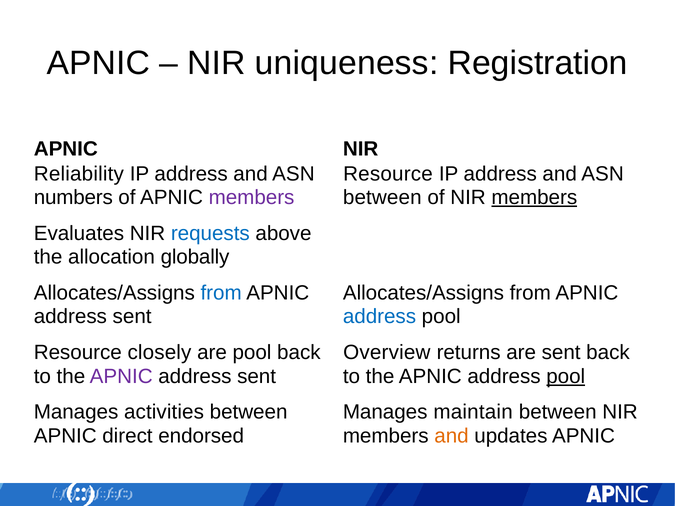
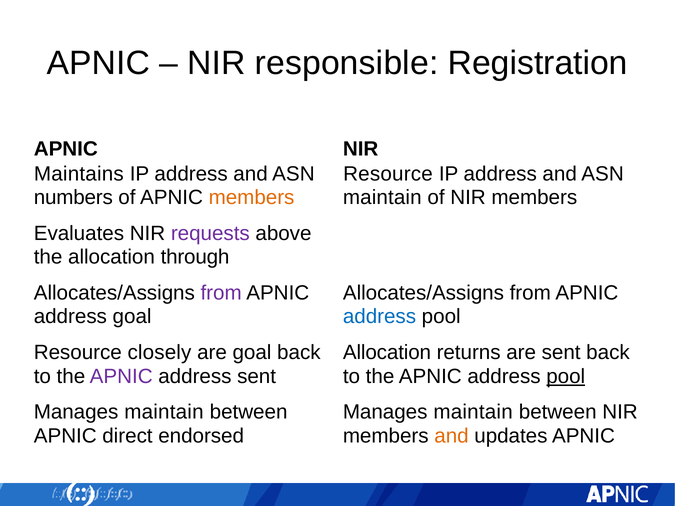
uniqueness: uniqueness -> responsible (347, 63)
Reliability: Reliability -> Maintains (79, 174)
members colour: purple -> orange (252, 198)
between: between -> maintain (382, 198)
members underline: present -> none (534, 198)
requests colour: blue -> purple (210, 233)
globally: globally -> through (195, 257)
from colour: blue -> purple (221, 293)
sent: sent -> goal (132, 317)
are pool: pool -> goal (252, 353)
Overview: Overview -> Allocation (387, 353)
activities: activities -> maintain (164, 412)
